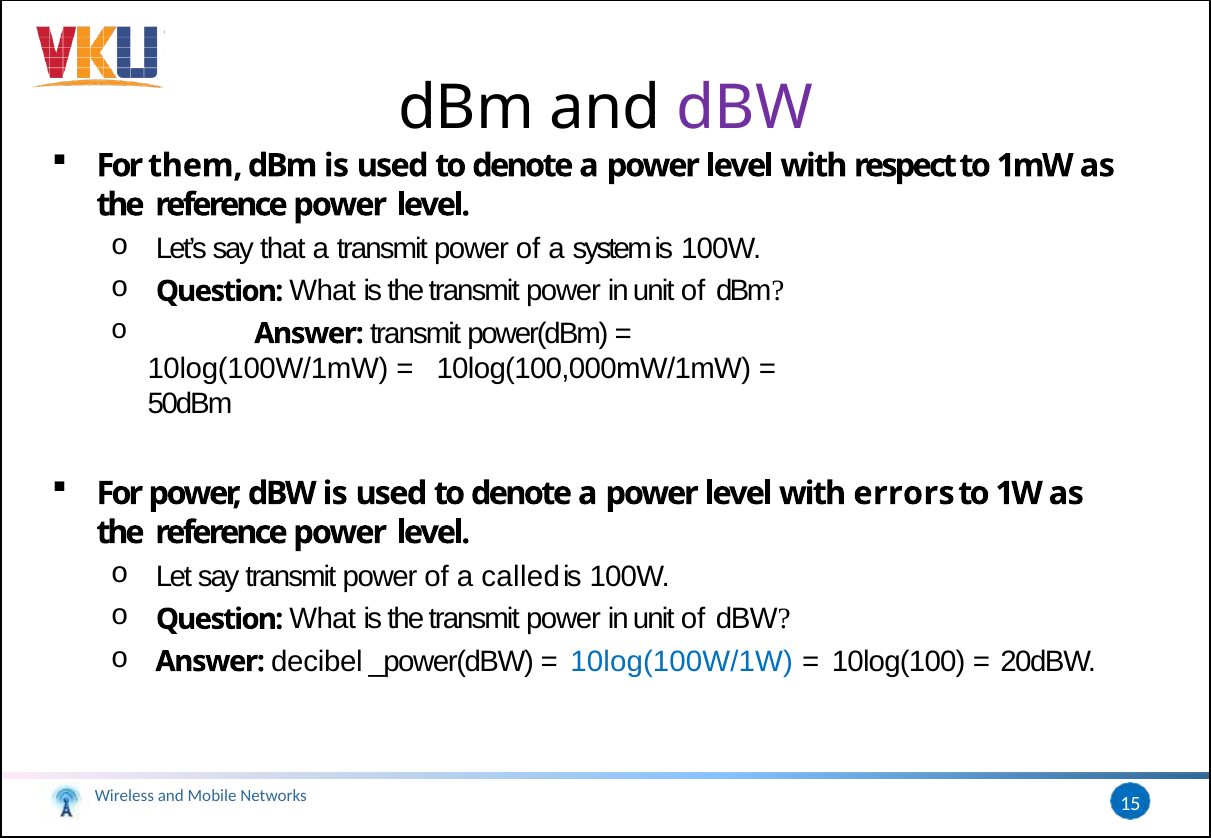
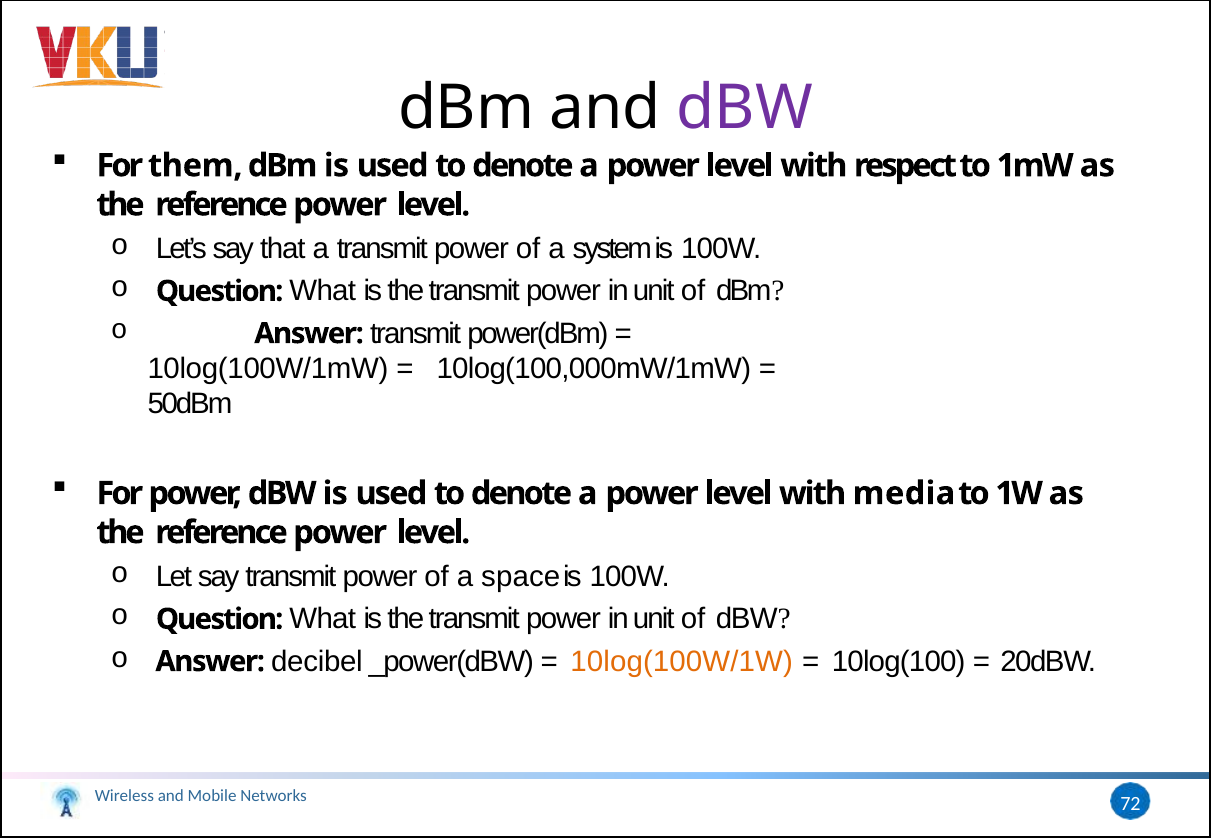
errors: errors -> media (904, 494)
called: called -> space (521, 577)
10log(100W/1W colour: blue -> orange (682, 662)
15: 15 -> 72 (1131, 804)
